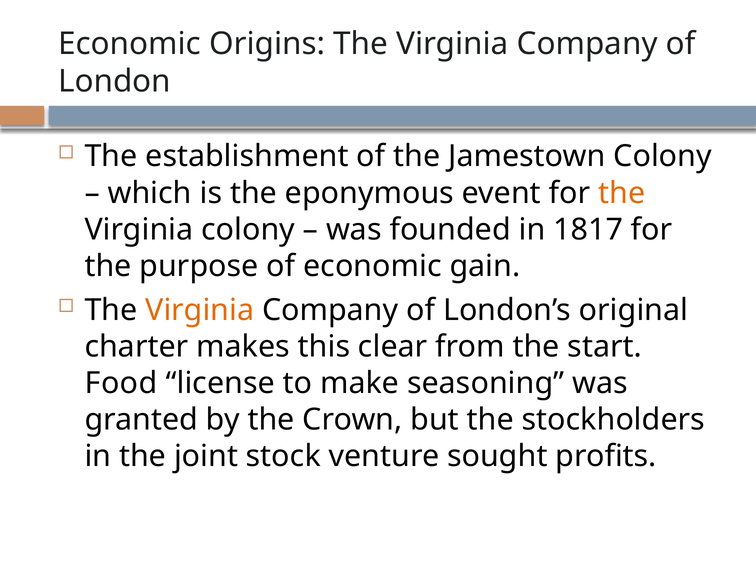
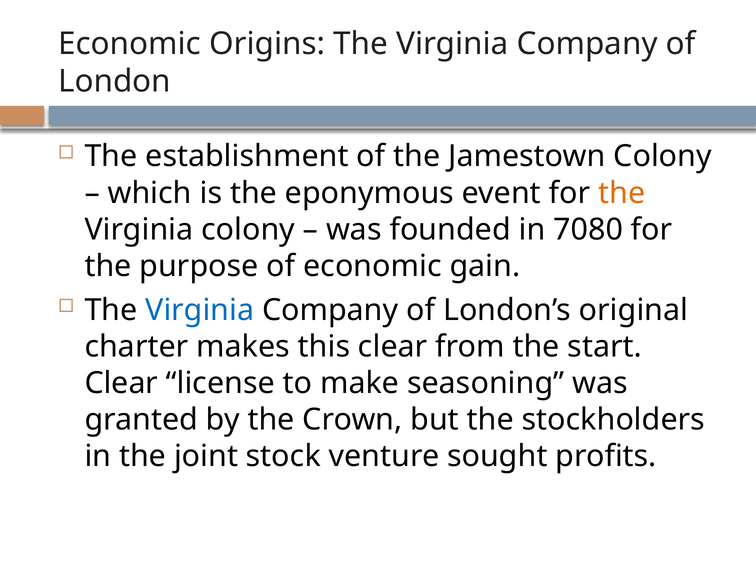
1817: 1817 -> 7080 (588, 230)
Virginia colour: orange -> blue (200, 310)
Food: Food -> Clear (121, 383)
